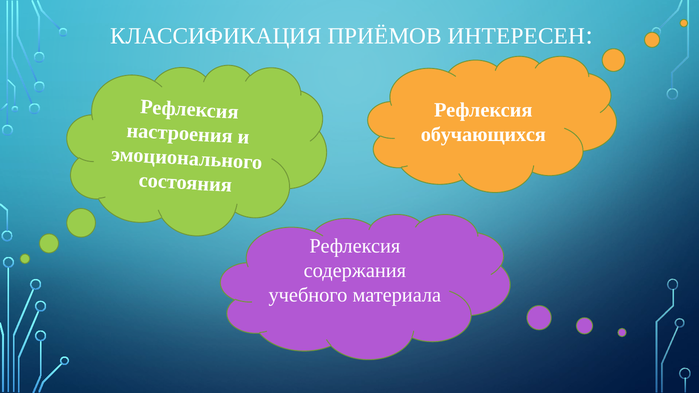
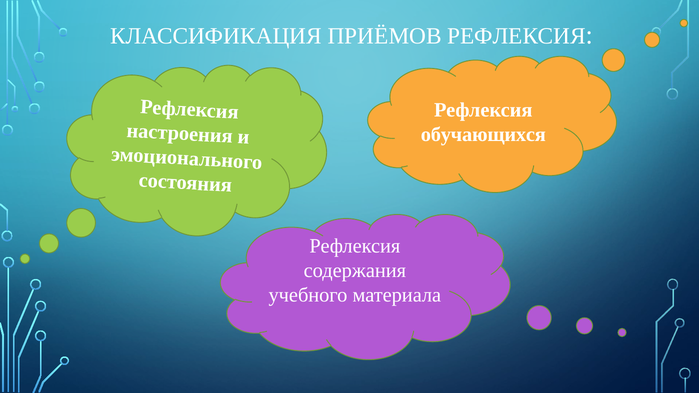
ПРИЁМОВ ИНТЕРЕСЕН: ИНТЕРЕСЕН -> РЕФЛЕКСИЯ (517, 36)
